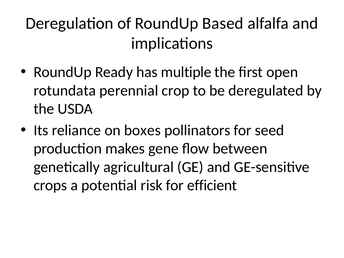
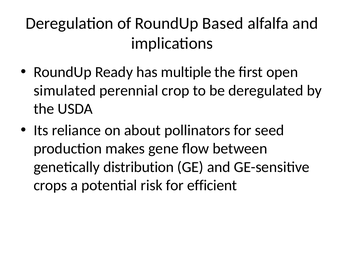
rotundata: rotundata -> simulated (65, 91)
boxes: boxes -> about (142, 130)
agricultural: agricultural -> distribution (139, 167)
